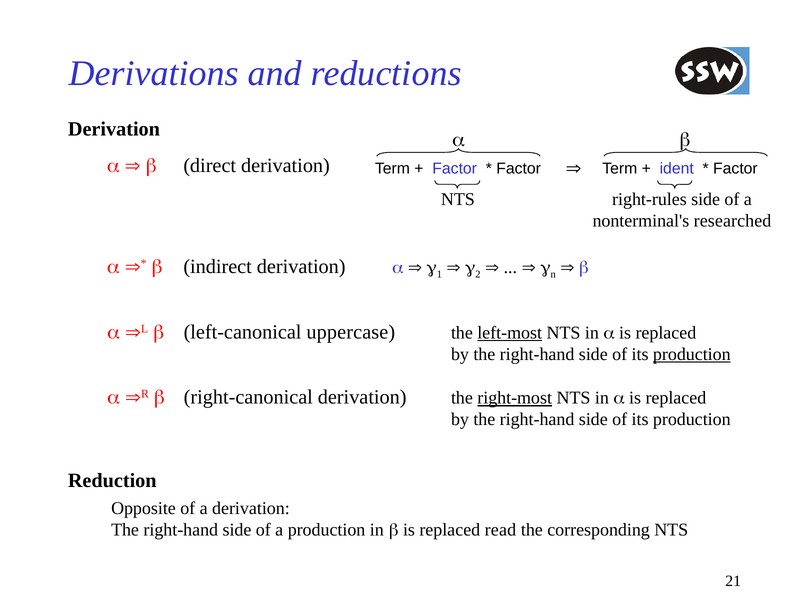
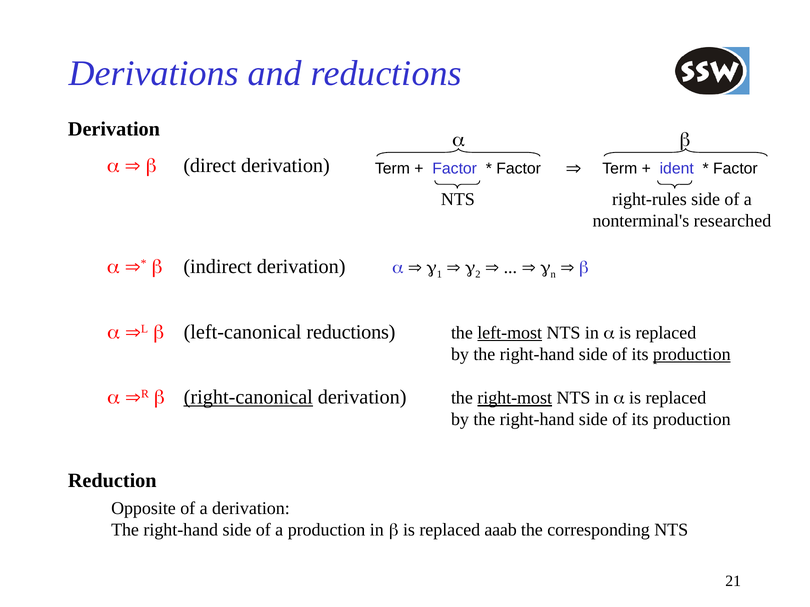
left-canonical uppercase: uppercase -> reductions (351, 332)
right-canonical underline: none -> present (248, 398)
read: read -> aaab (501, 530)
